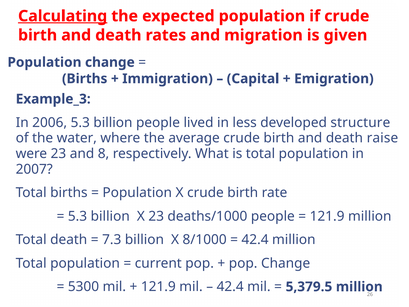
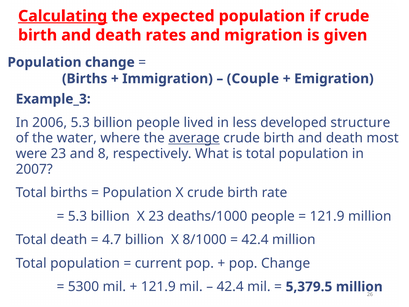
Capital: Capital -> Couple (253, 79)
average underline: none -> present (194, 138)
raise: raise -> most (383, 138)
7.3: 7.3 -> 4.7 (112, 240)
